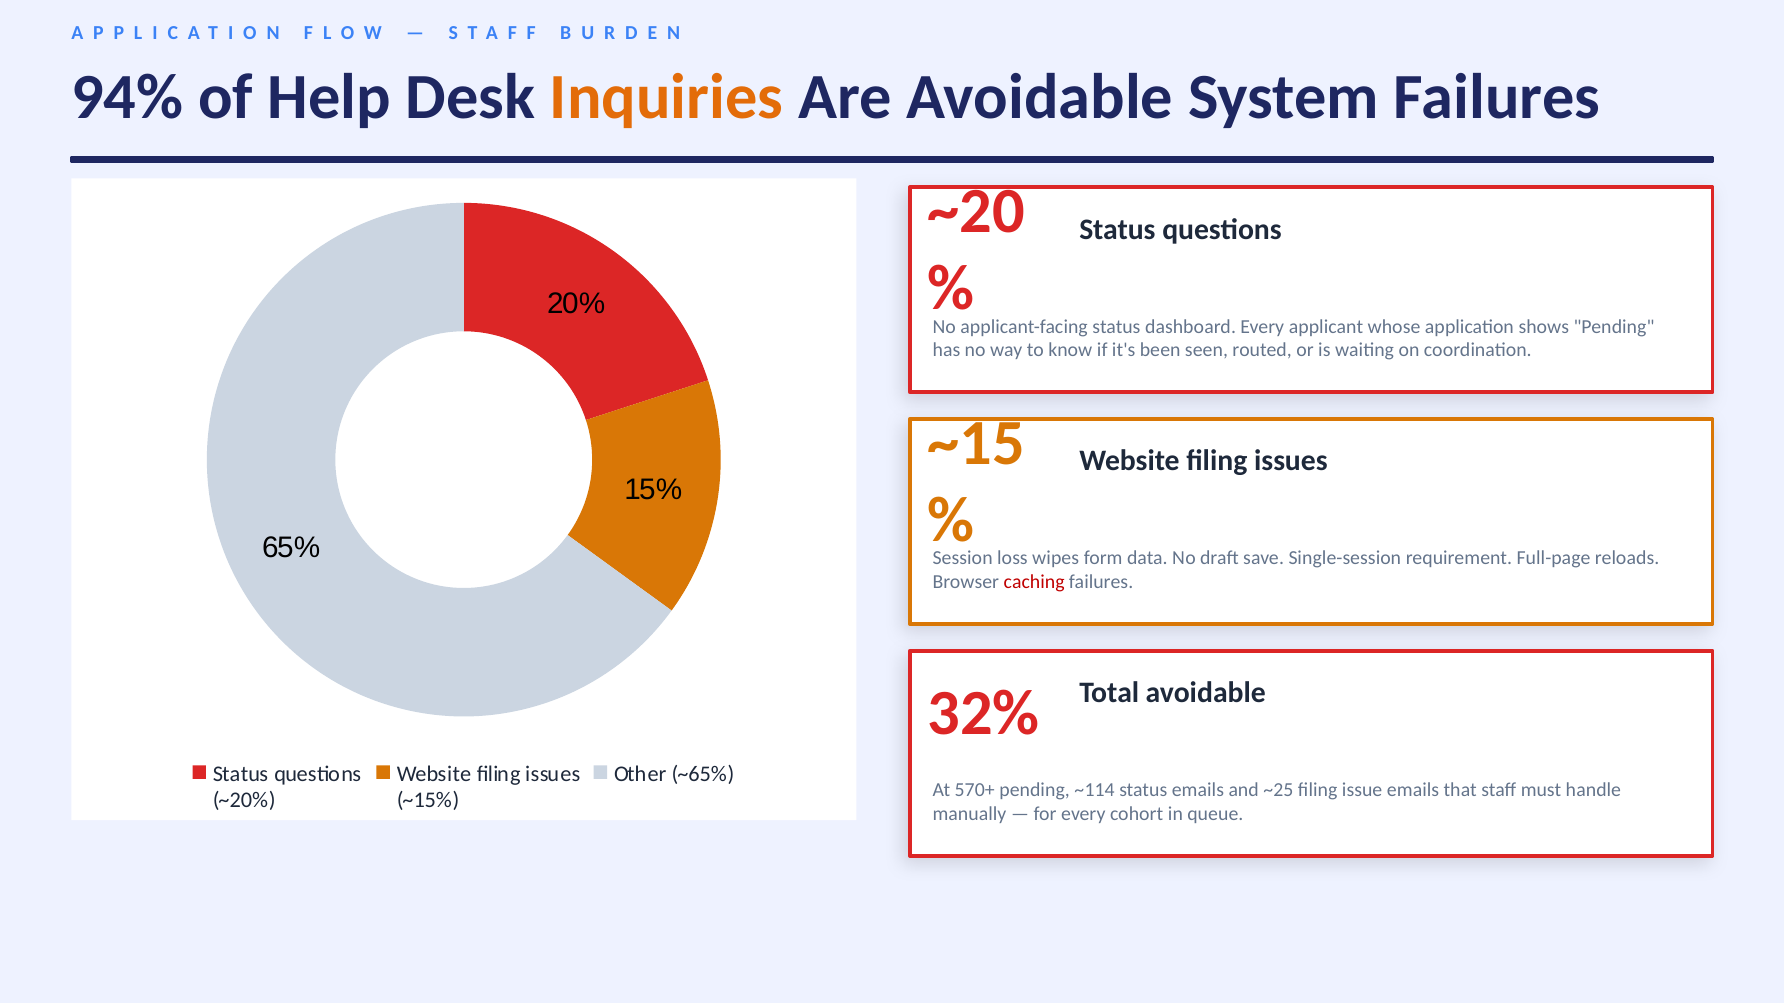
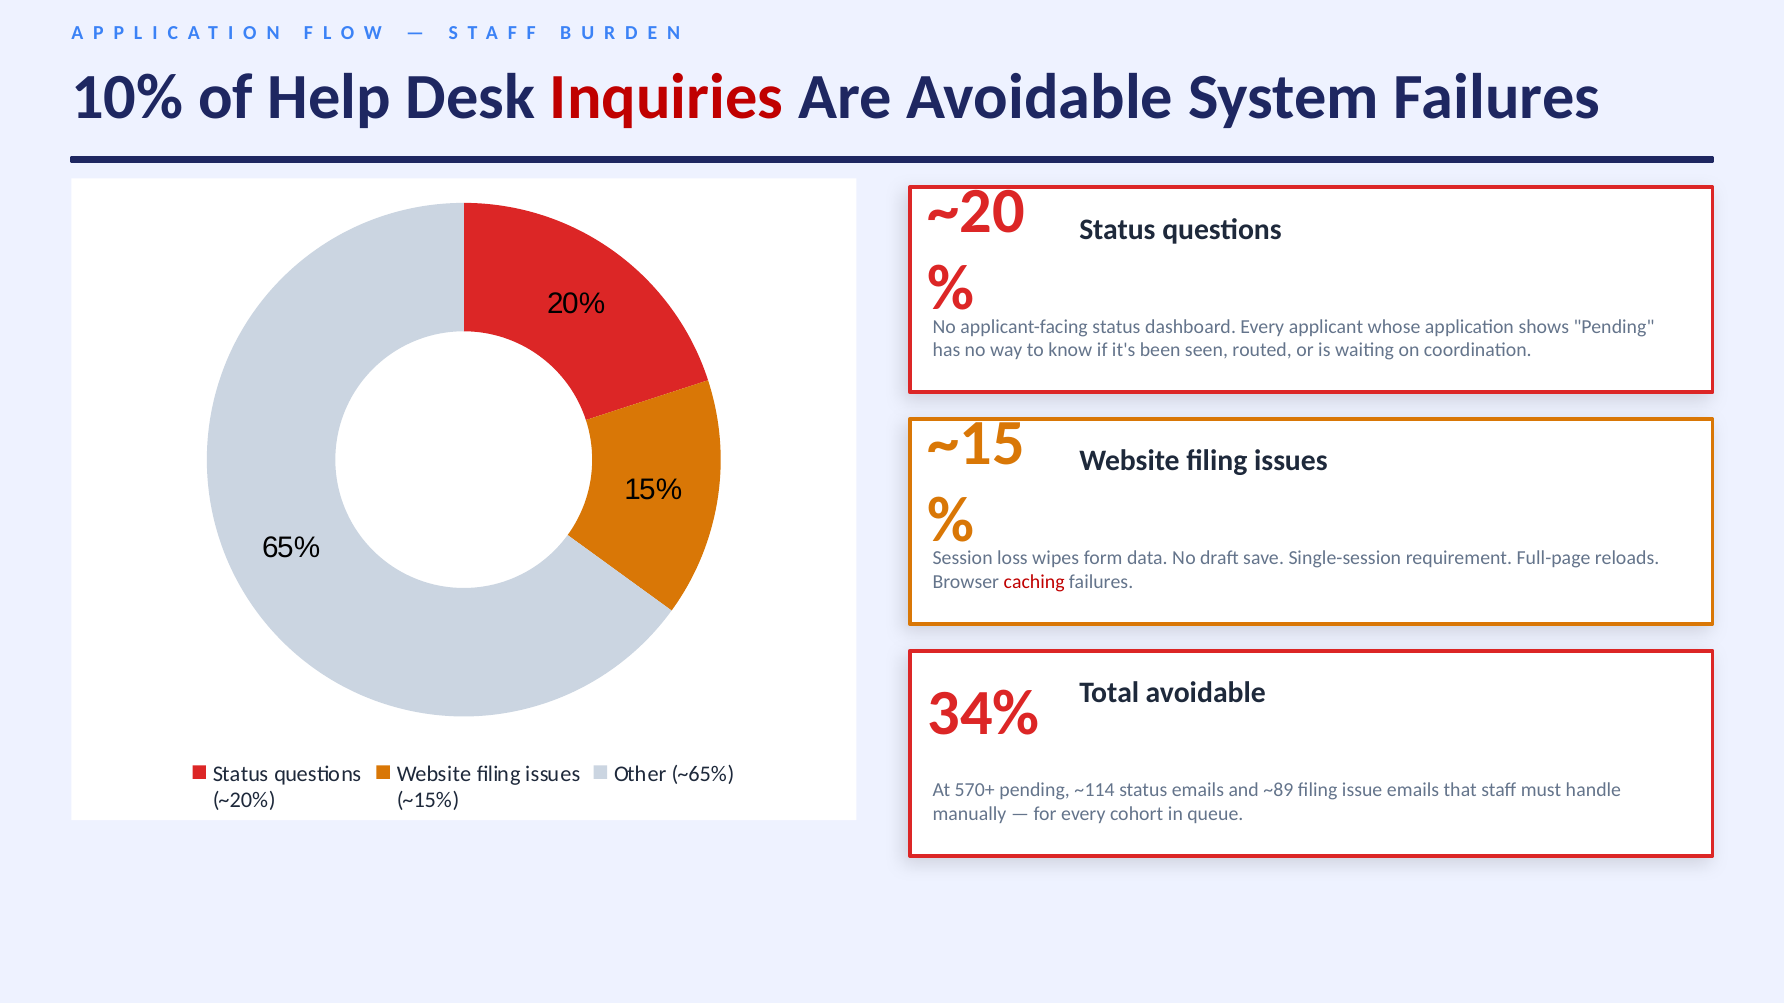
94%: 94% -> 10% (127, 97)
Inquiries colour: orange -> red (667, 97)
32%: 32% -> 34% (984, 714)
~25: ~25 -> ~89 (1278, 791)
